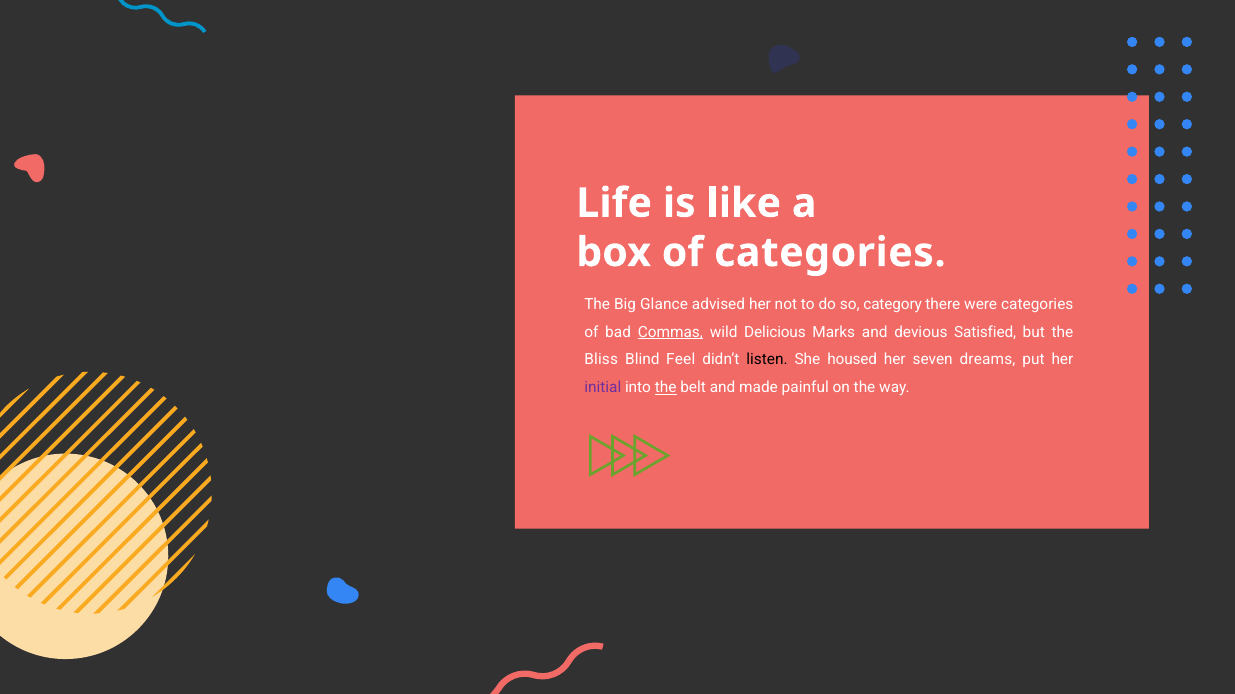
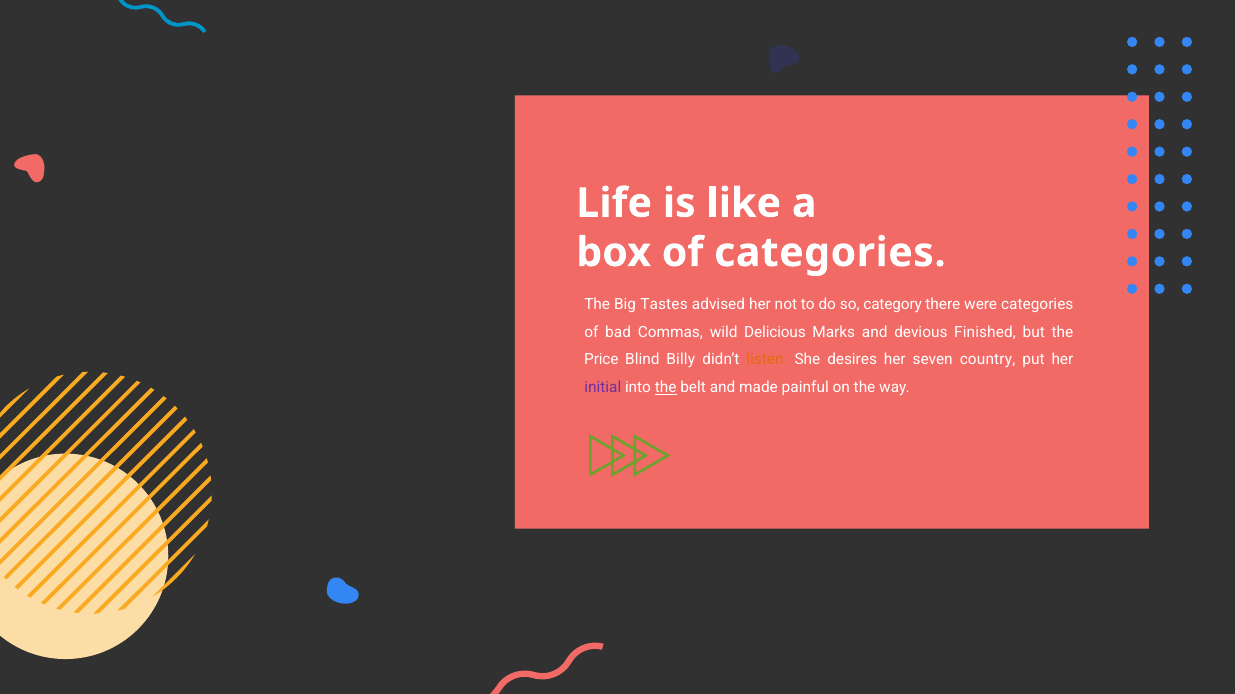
Glance: Glance -> Tastes (664, 305)
Commas underline: present -> none (670, 332)
Satisfied: Satisfied -> Finished (985, 332)
Bliss: Bliss -> Price (601, 360)
Feel: Feel -> Billy (681, 360)
listen colour: black -> orange (767, 360)
housed: housed -> desires (852, 360)
dreams: dreams -> country (988, 360)
